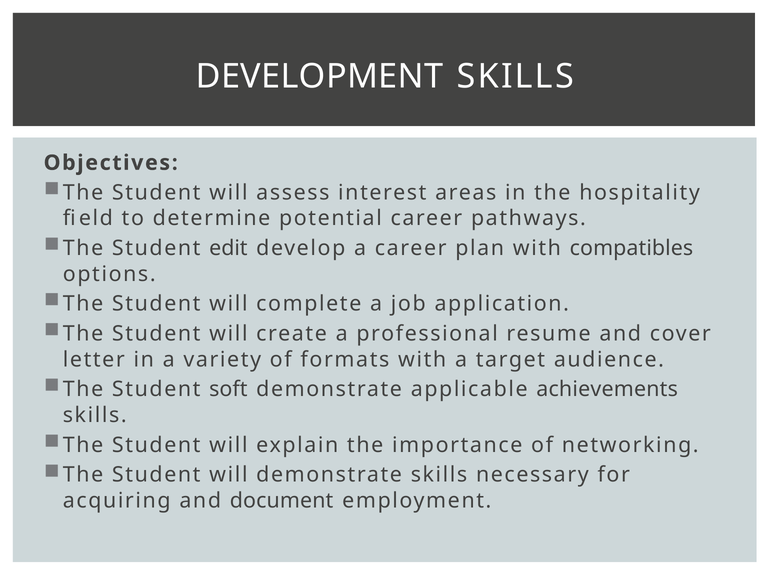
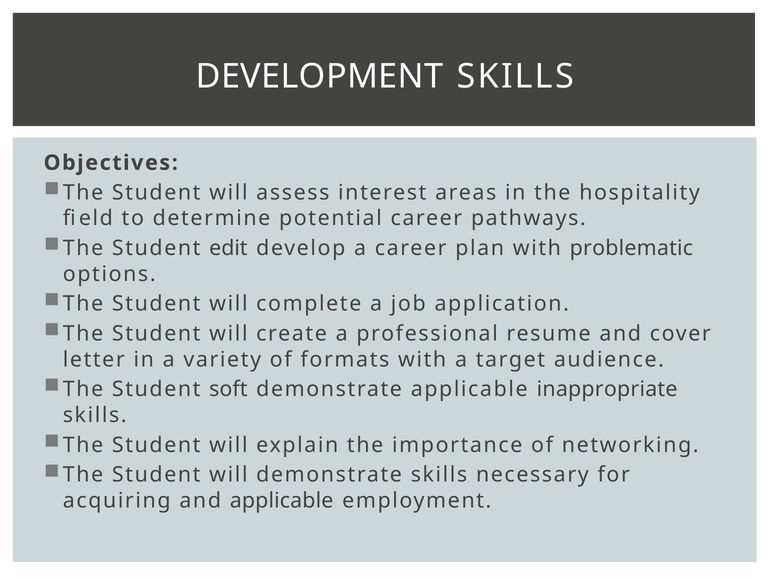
compatibles: compatibles -> problematic (631, 249)
achievements: achievements -> inappropriate (607, 390)
and document: document -> applicable (282, 501)
